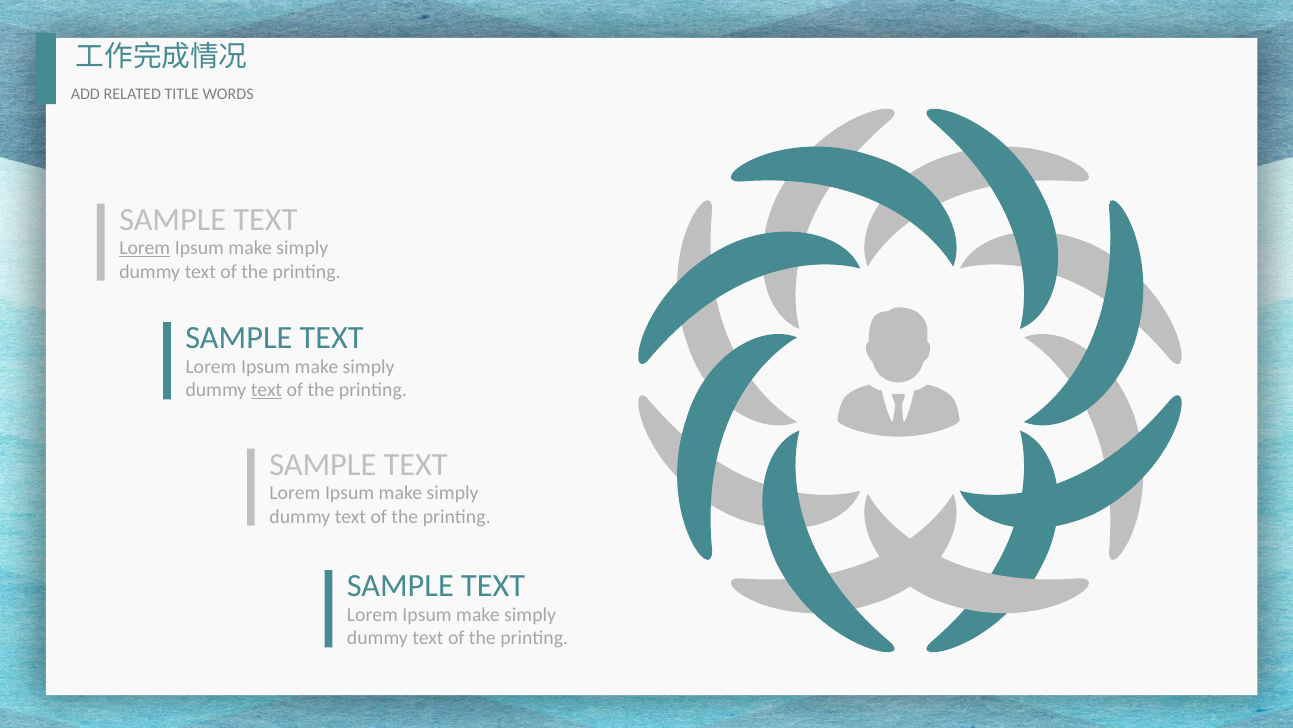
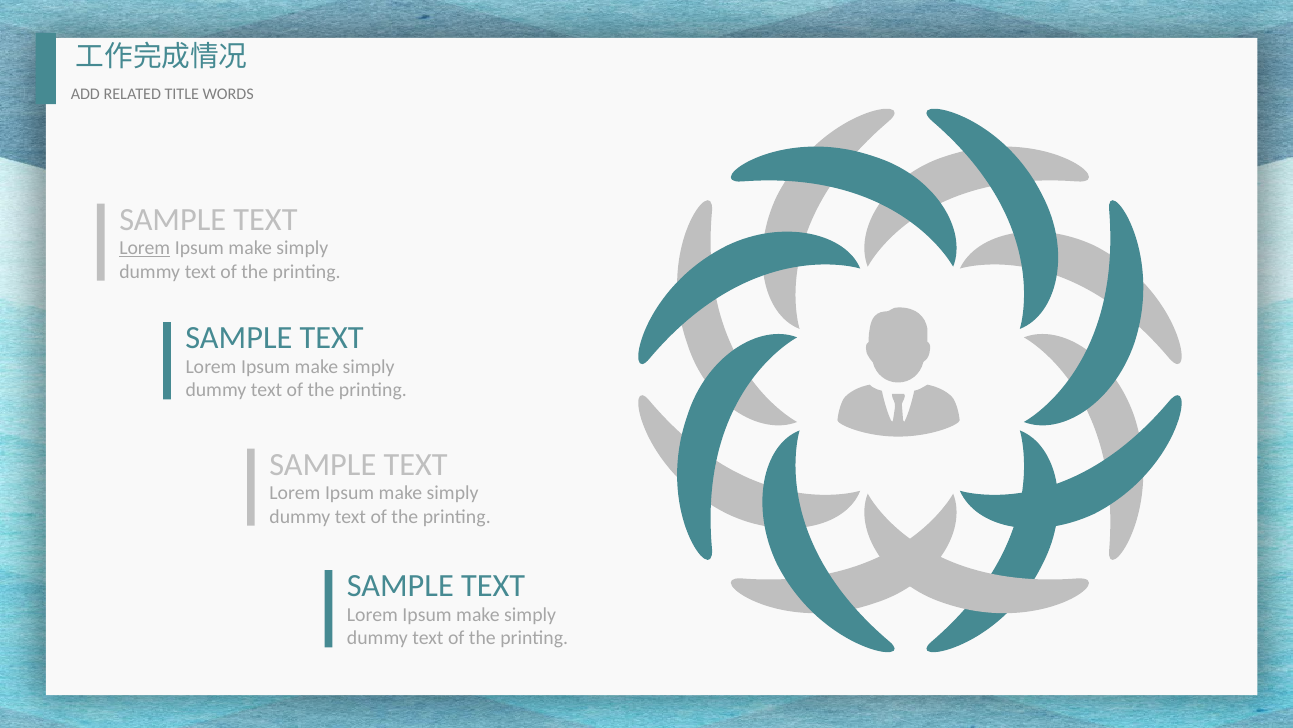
text underline: present -> none (267, 390)
